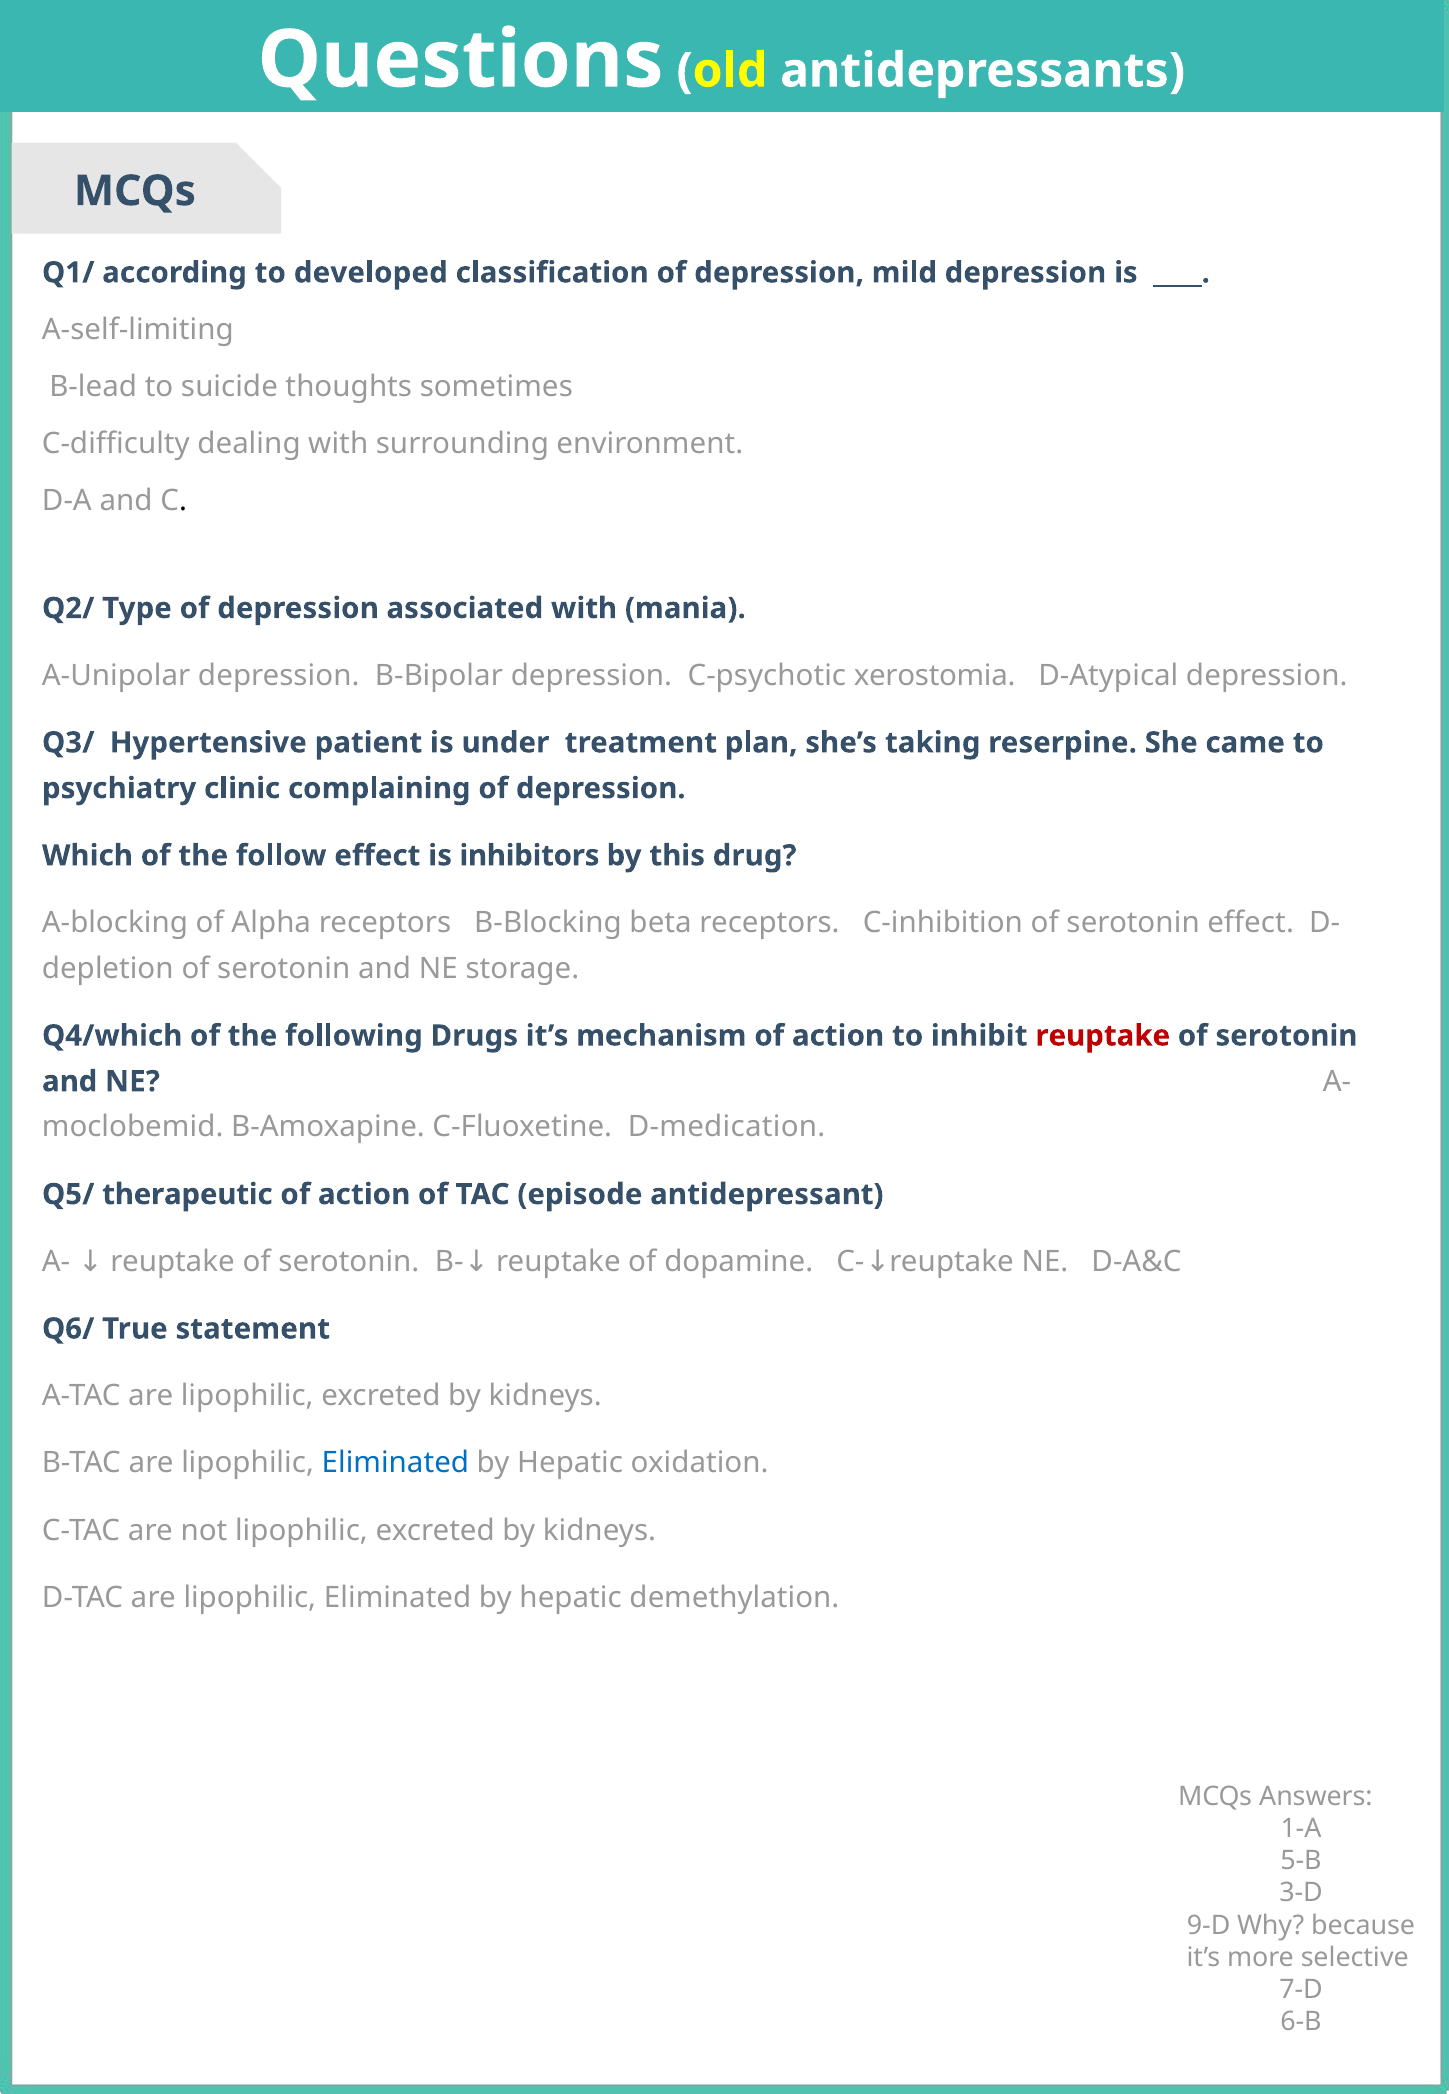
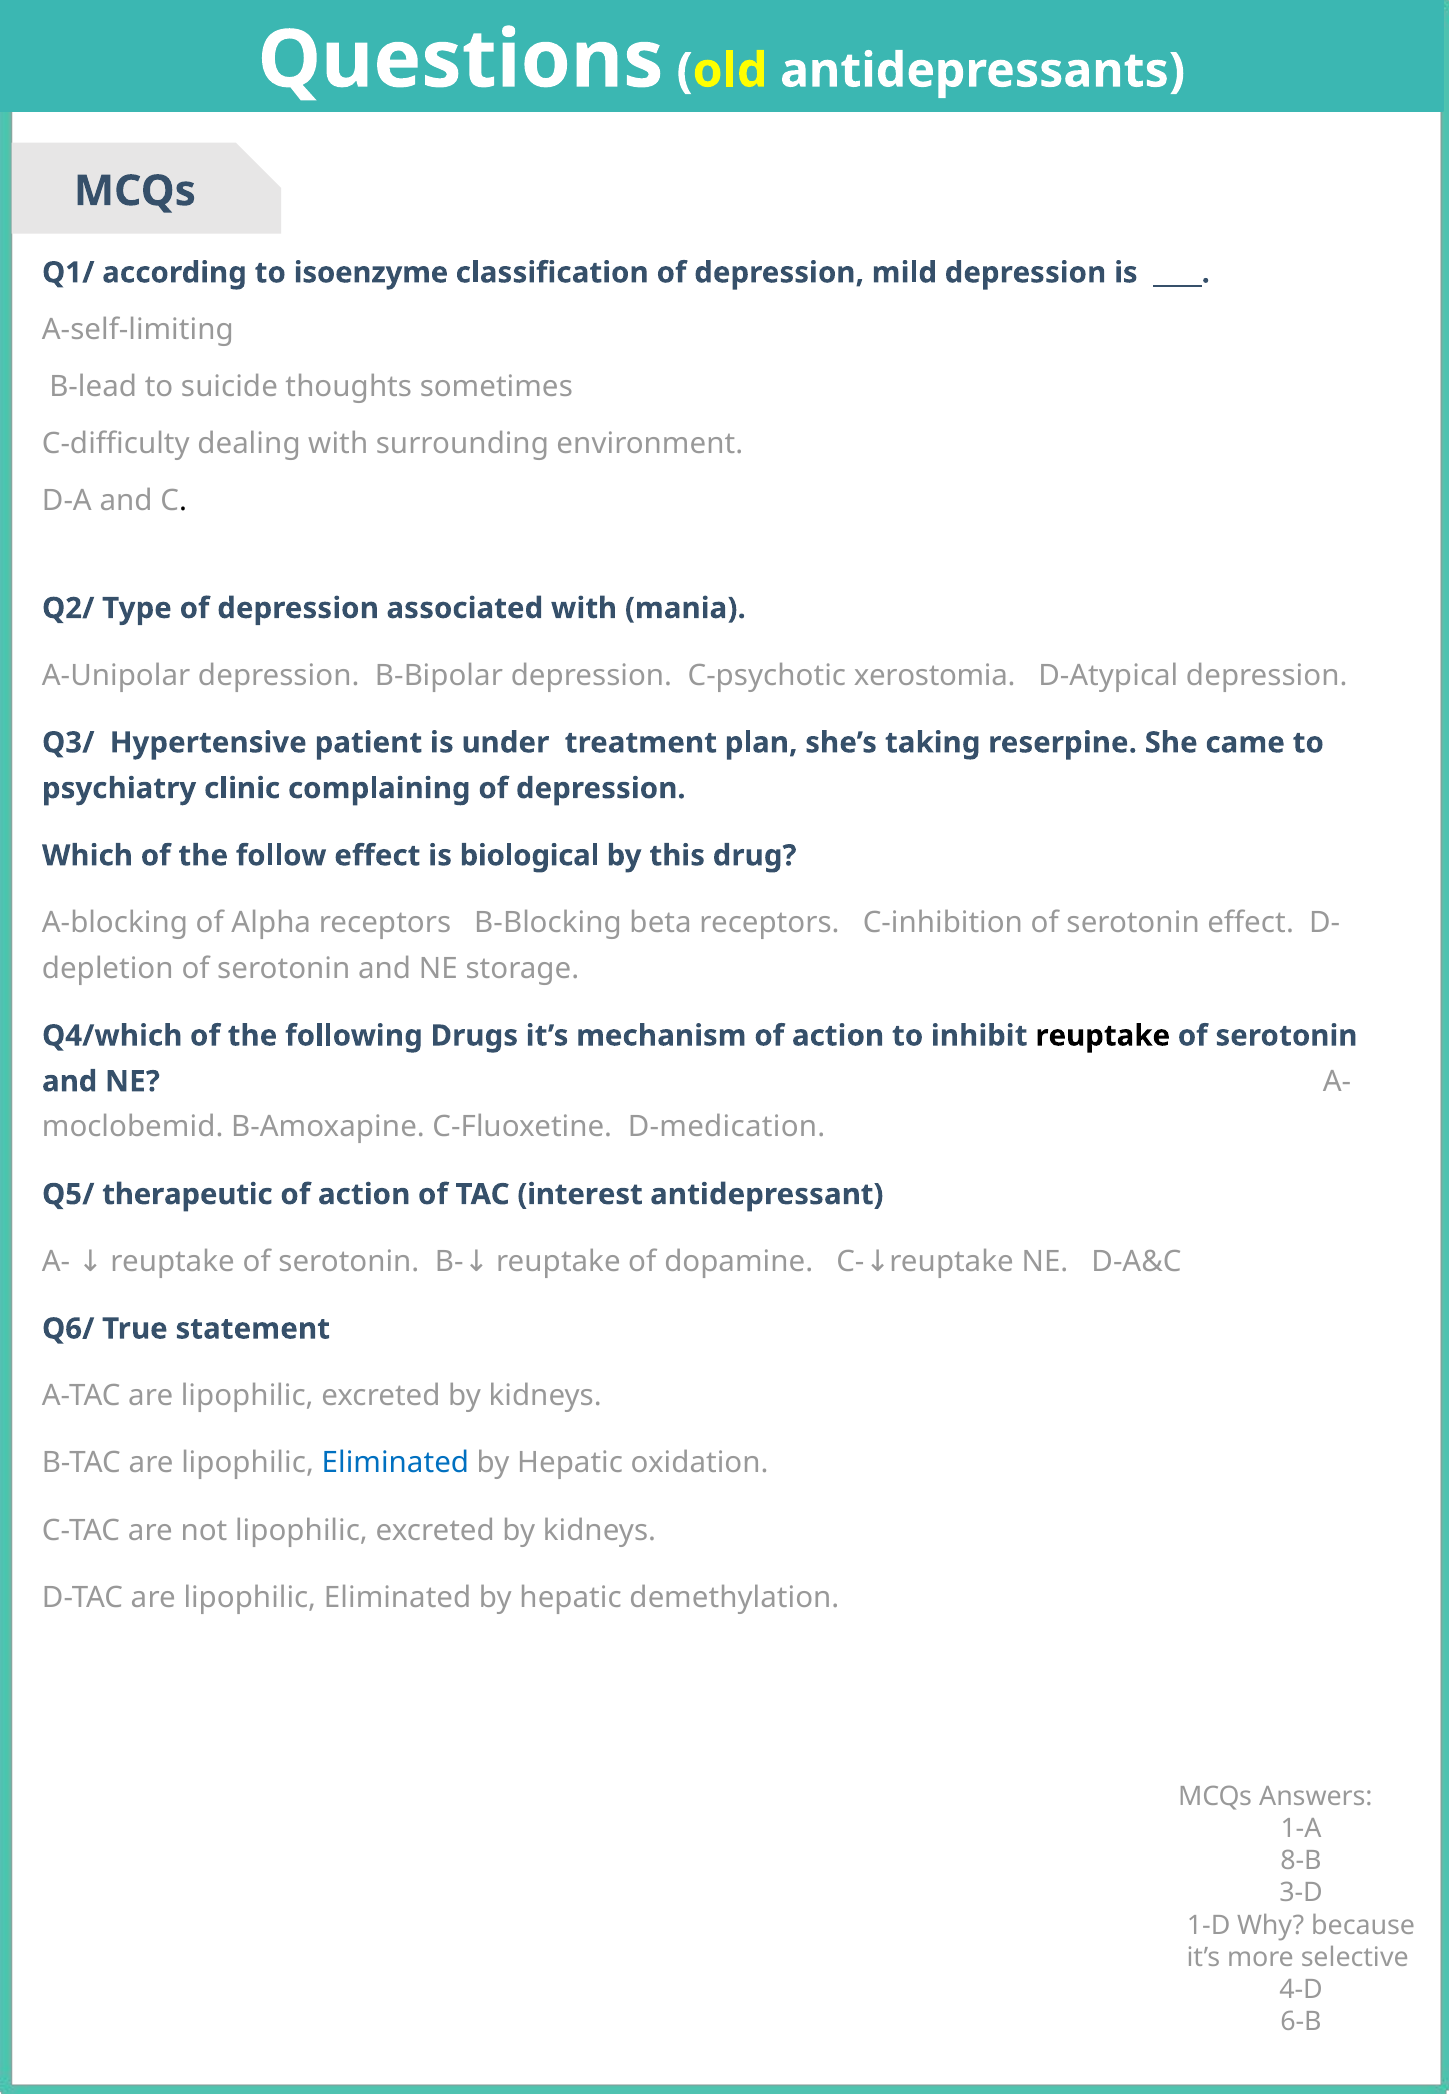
developed: developed -> isoenzyme (371, 273)
inhibitors: inhibitors -> biological (529, 855)
reuptake colour: red -> black (1103, 1035)
episode: episode -> interest (580, 1194)
5-B: 5-B -> 8-B (1301, 1860)
9-D: 9-D -> 1-D (1209, 1924)
7-D: 7-D -> 4-D (1301, 1989)
